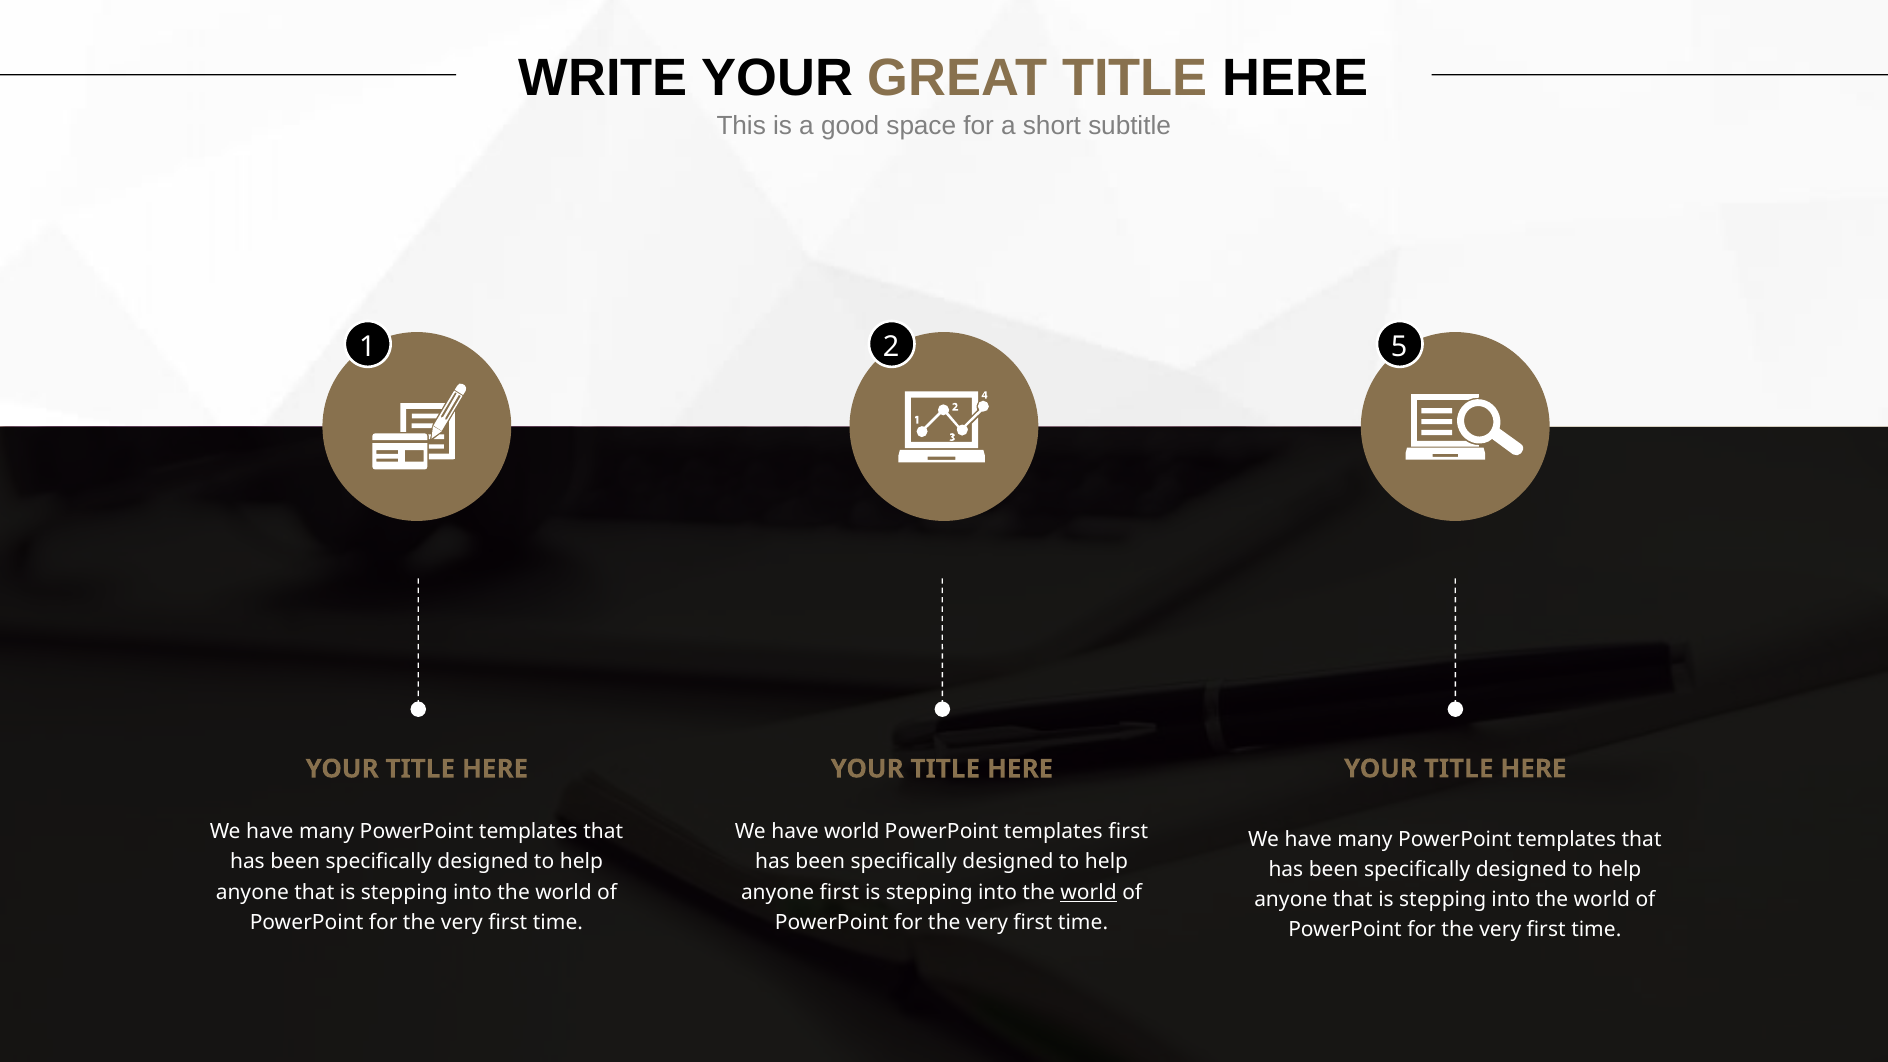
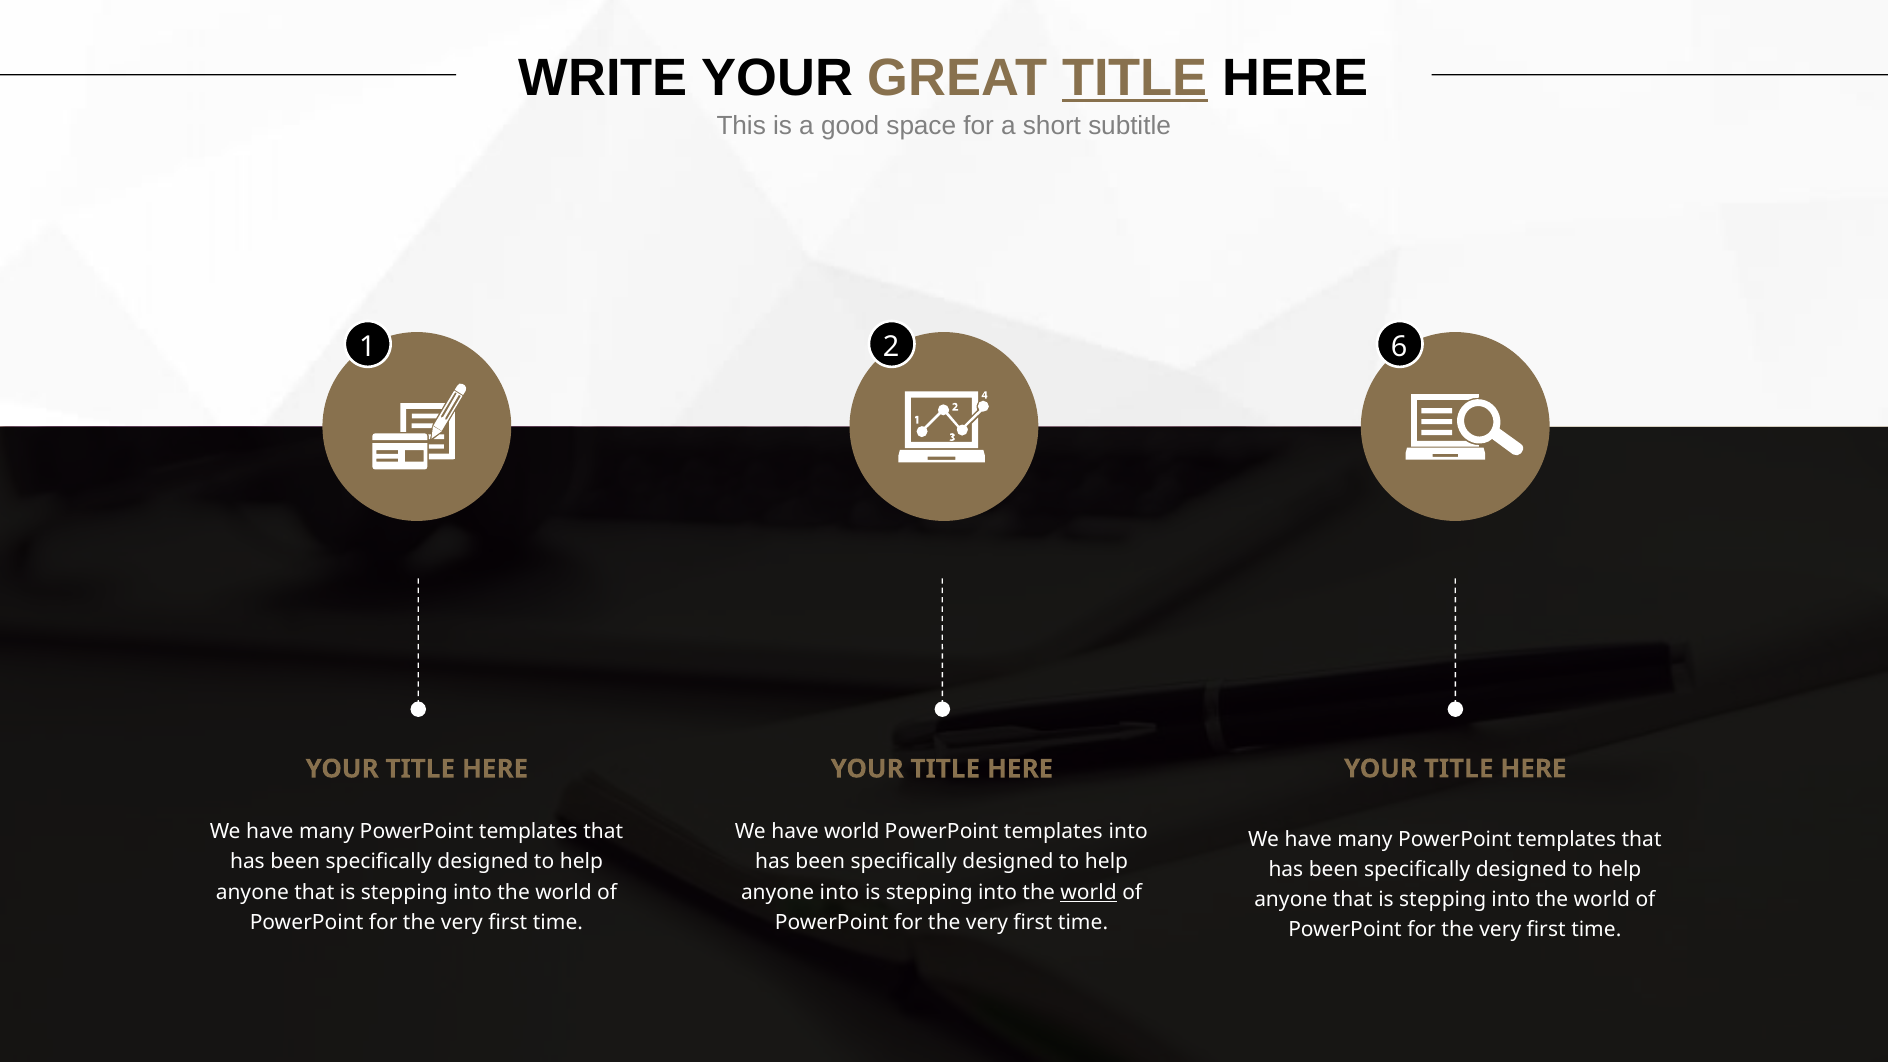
TITLE underline: none -> present (1135, 78)
5: 5 -> 6 (1399, 346)
templates first: first -> into (1128, 832)
anyone first: first -> into (839, 892)
